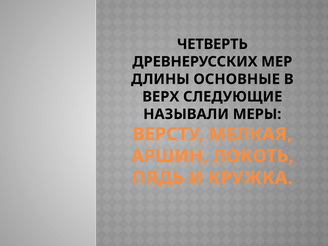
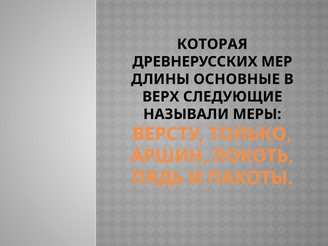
ЧЕТВЕРТЬ: ЧЕТВЕРТЬ -> КОТОРАЯ (212, 44)
МЕЛКАЯ: МЕЛКАЯ -> ТОЛЬКО (250, 134)
КРУЖКА: КРУЖКА -> ПАХОТЫ (250, 178)
